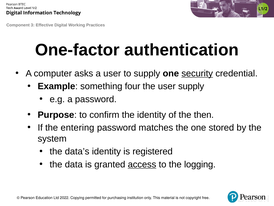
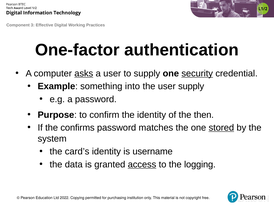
asks underline: none -> present (84, 73)
four: four -> into (132, 86)
entering: entering -> confirms (78, 127)
stored underline: none -> present (221, 127)
data’s: data’s -> card’s (77, 151)
registered: registered -> username (153, 151)
